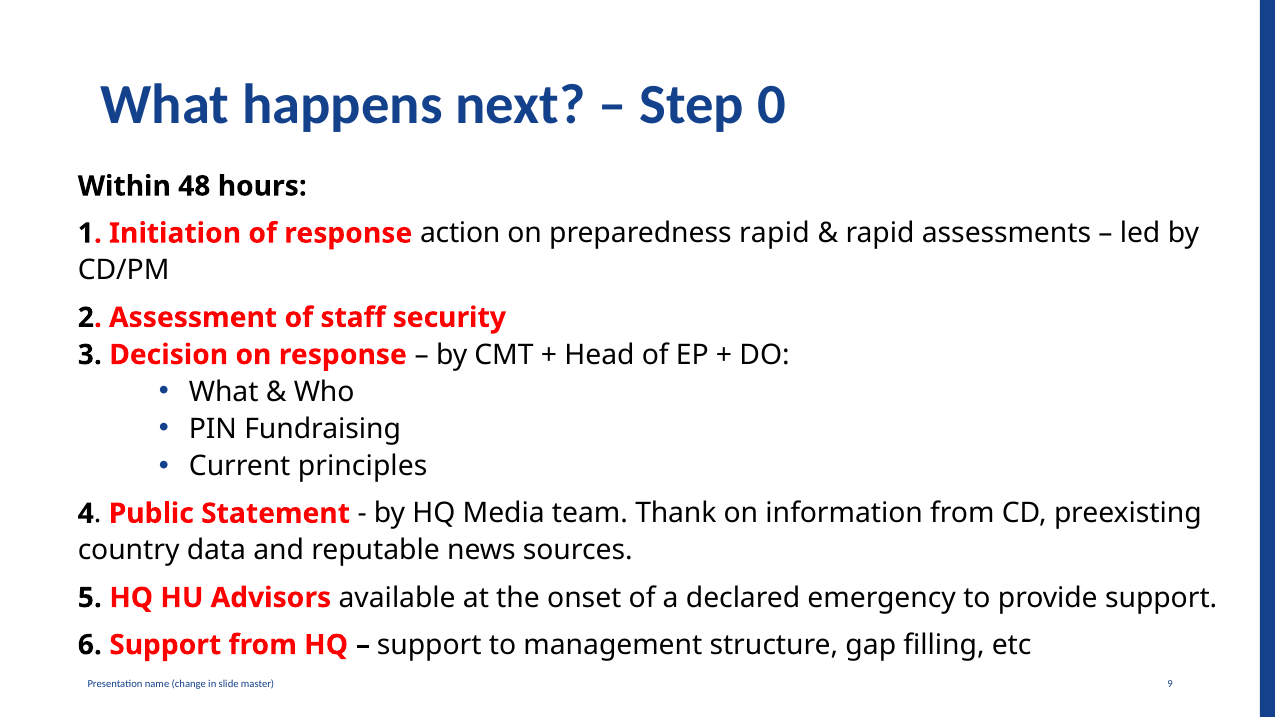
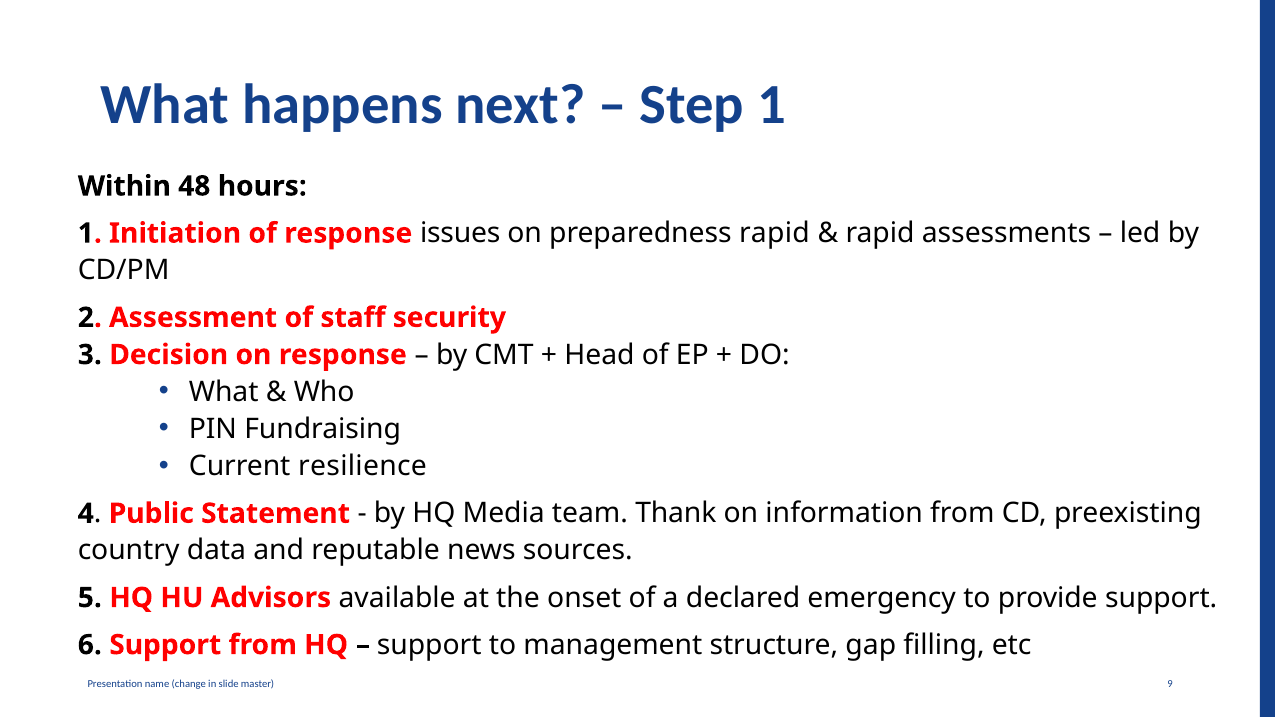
Step 0: 0 -> 1 (771, 105)
action: action -> issues (460, 233)
principles: principles -> resilience (363, 466)
